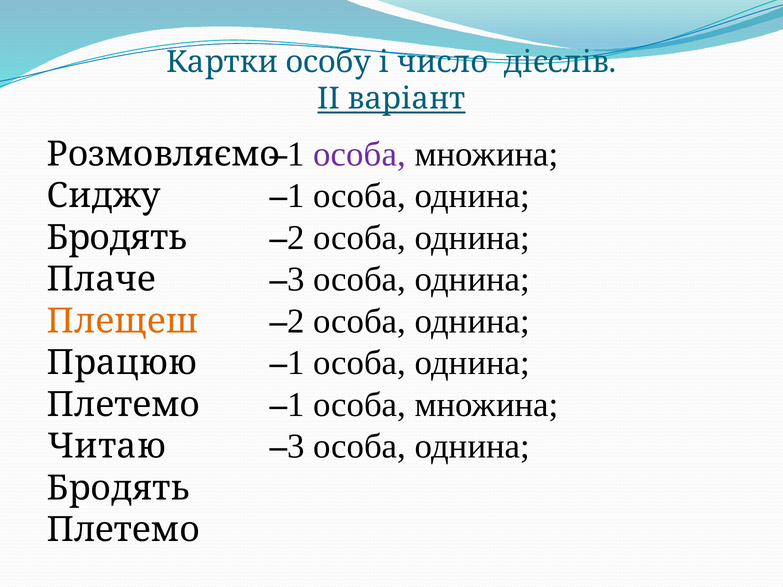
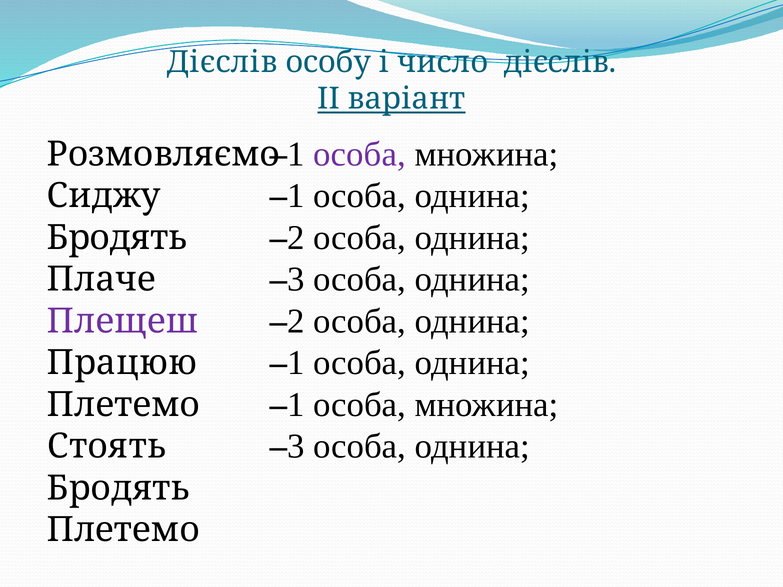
Картки: Картки -> Дієслів (222, 62)
Плещеш colour: orange -> purple (123, 321)
Читаю: Читаю -> Стоять (107, 447)
